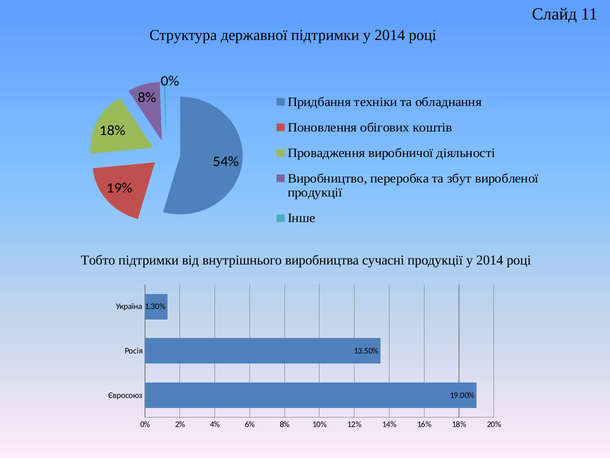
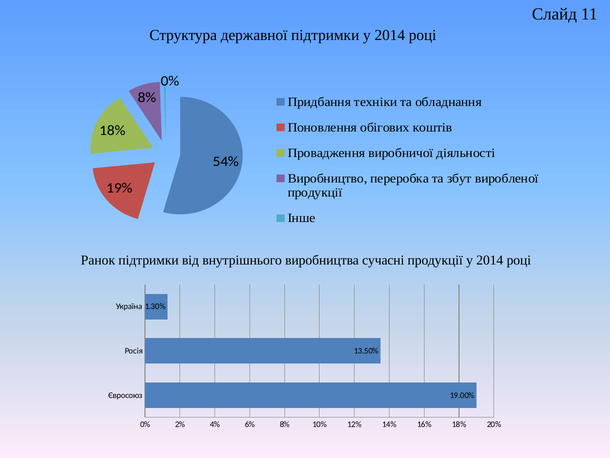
Тобто: Тобто -> Ранок (98, 260)
